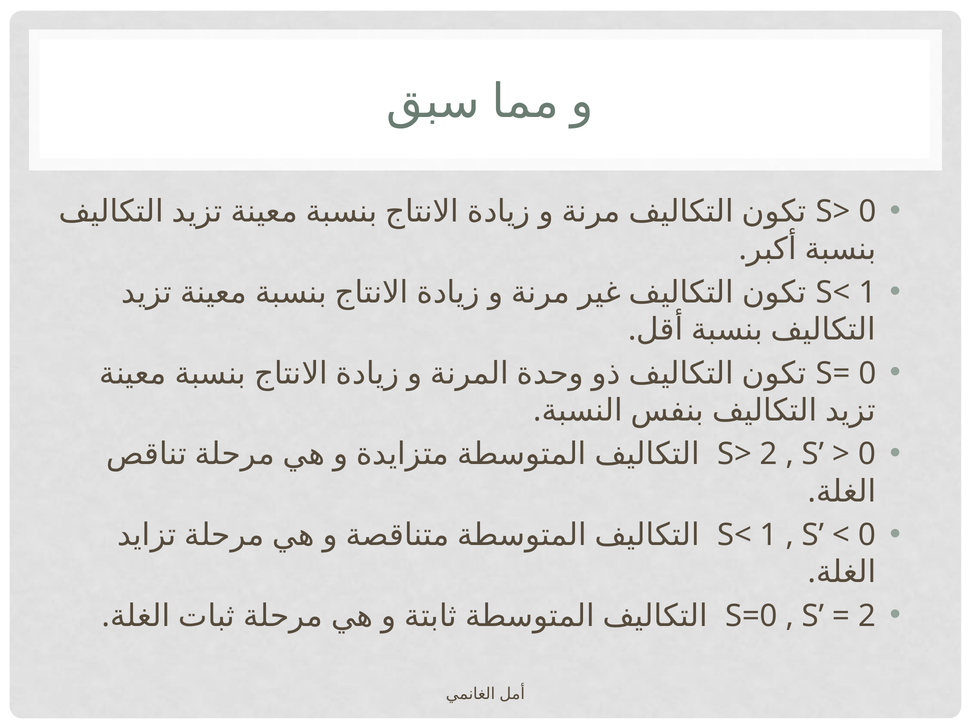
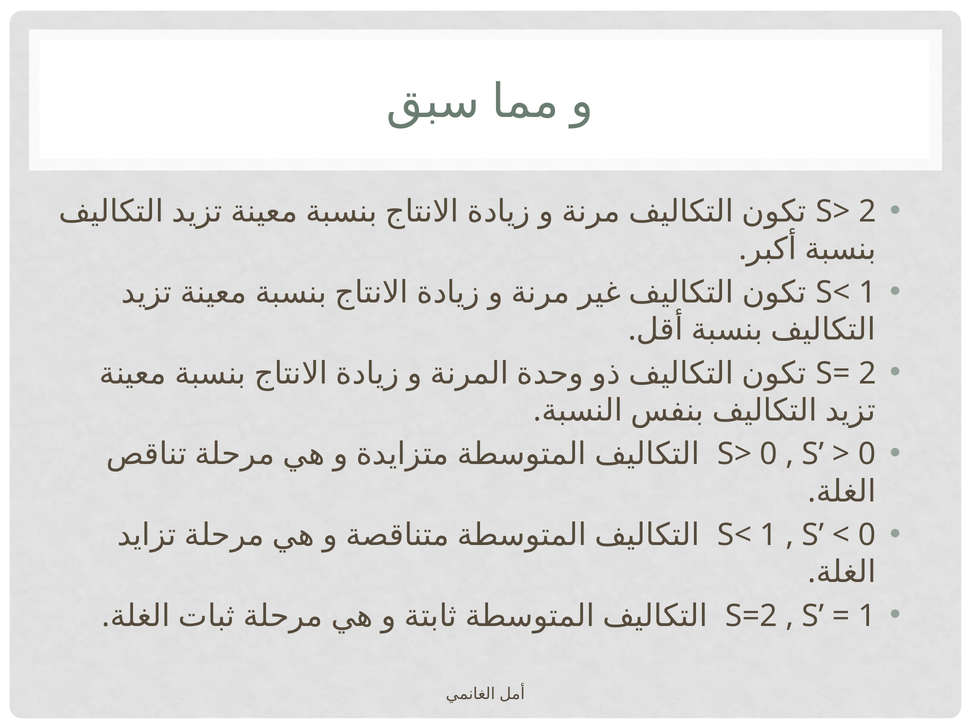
S> 0: 0 -> 2 (867, 212)
S= 0: 0 -> 2 (867, 373)
S> 2: 2 -> 0 (769, 454)
S=0: S=0 -> S=2 (751, 616)
2: 2 -> 1 (867, 616)
